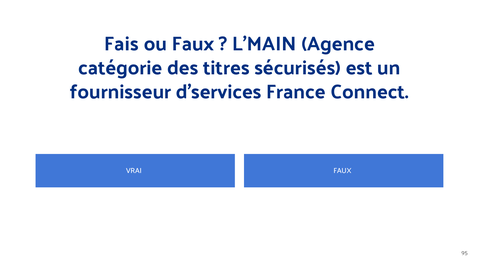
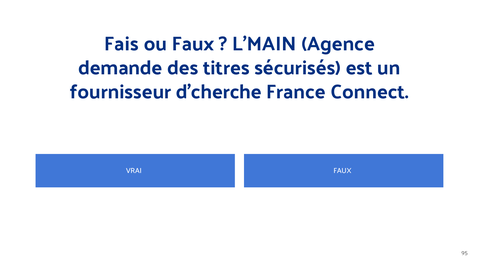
catégorie: catégorie -> demande (120, 68)
d’services: d’services -> d’cherche (219, 92)
